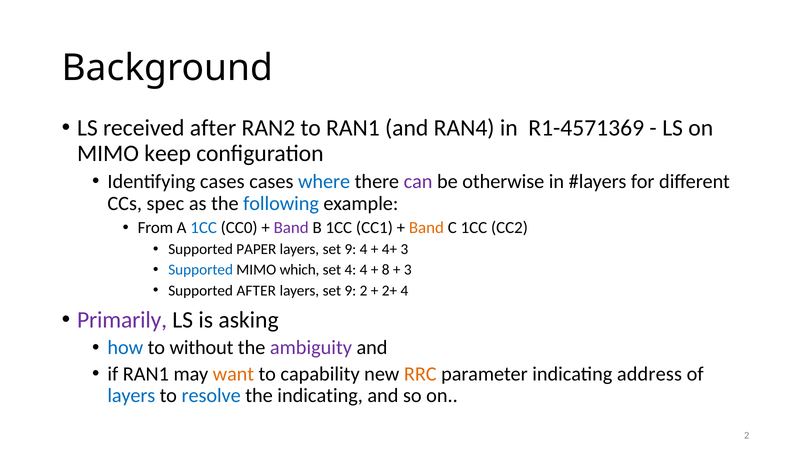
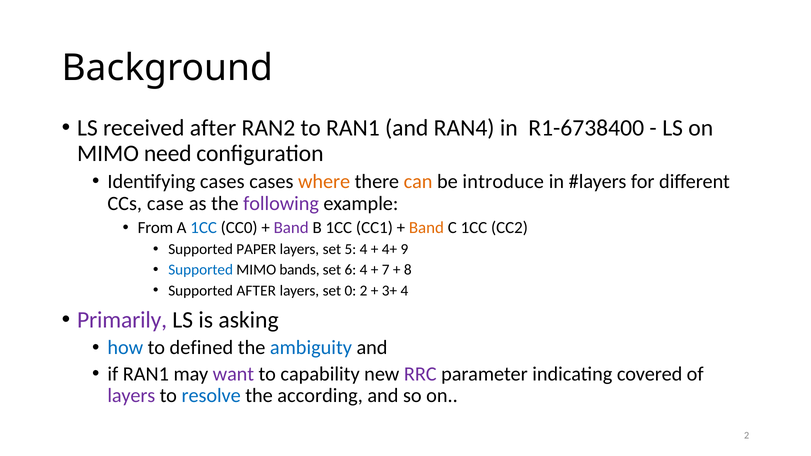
R1-4571369: R1-4571369 -> R1-6738400 (586, 128)
keep: keep -> need (168, 154)
where colour: blue -> orange (324, 182)
can colour: purple -> orange (418, 182)
otherwise: otherwise -> introduce (503, 182)
spec: spec -> case (165, 203)
following colour: blue -> purple (281, 203)
9: 9 -> 5 (350, 249)
4+ 3: 3 -> 9 (404, 249)
which: which -> bands (300, 270)
set 4: 4 -> 6 (350, 270)
8: 8 -> 7 (386, 270)
3: 3 -> 8 (408, 270)
9: 9 -> 0 (350, 291)
2+: 2+ -> 3+ (389, 291)
without: without -> defined (201, 348)
ambiguity colour: purple -> blue (311, 348)
want colour: orange -> purple (233, 374)
RRC colour: orange -> purple (420, 374)
address: address -> covered (650, 374)
layers colour: blue -> purple (131, 396)
the indicating: indicating -> according (320, 396)
